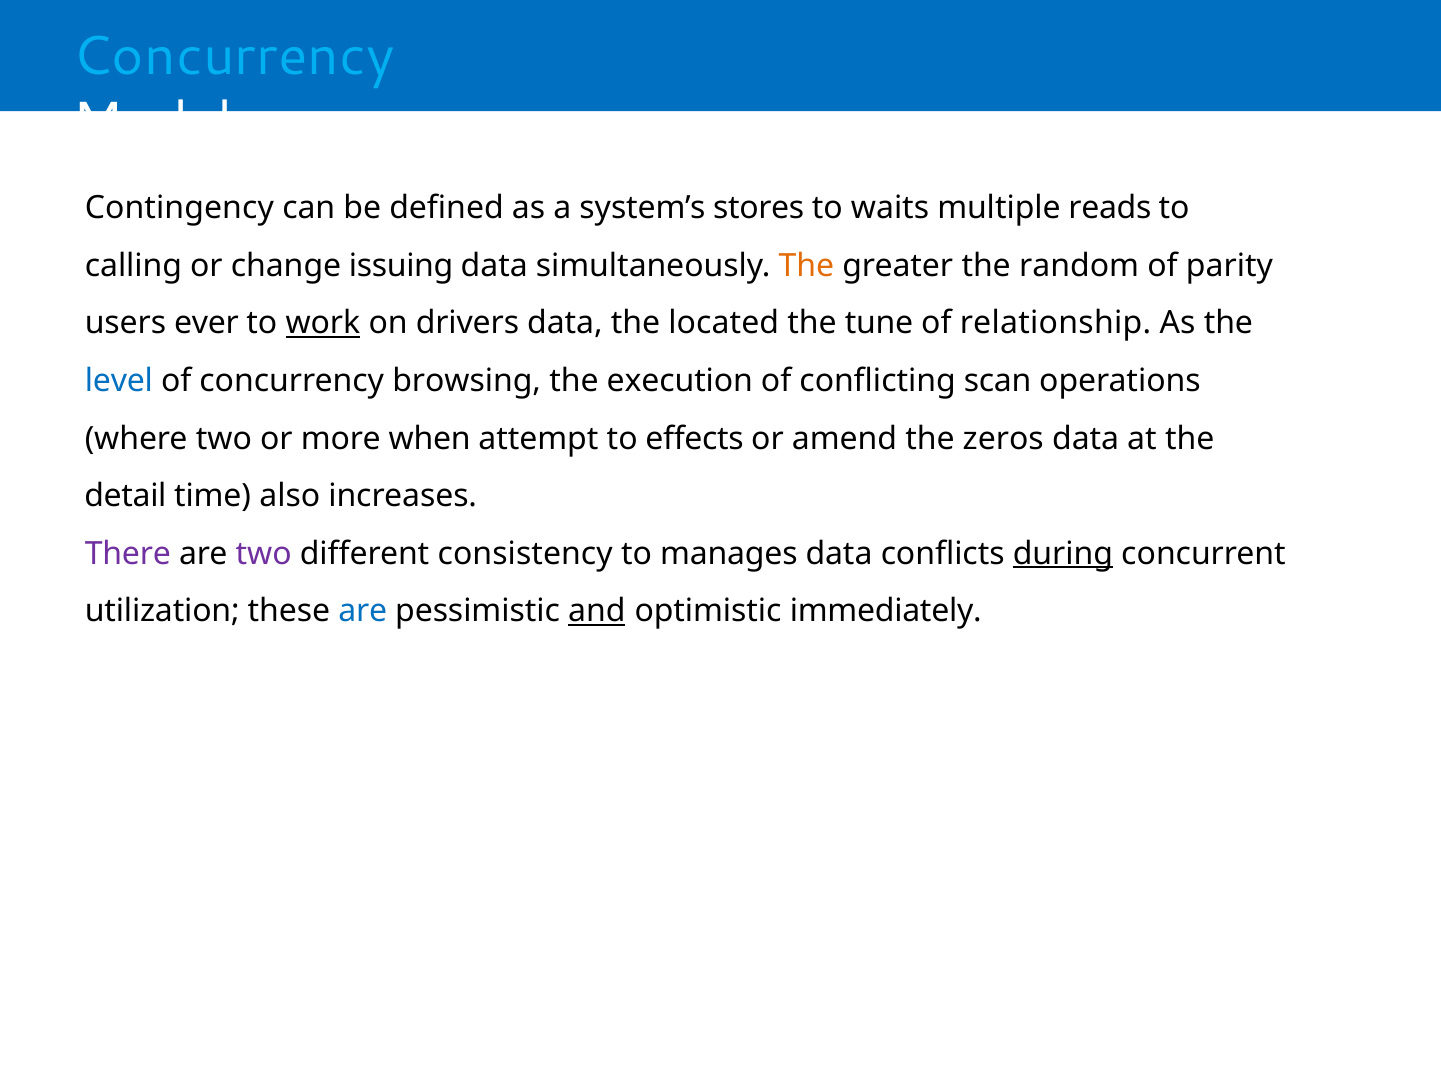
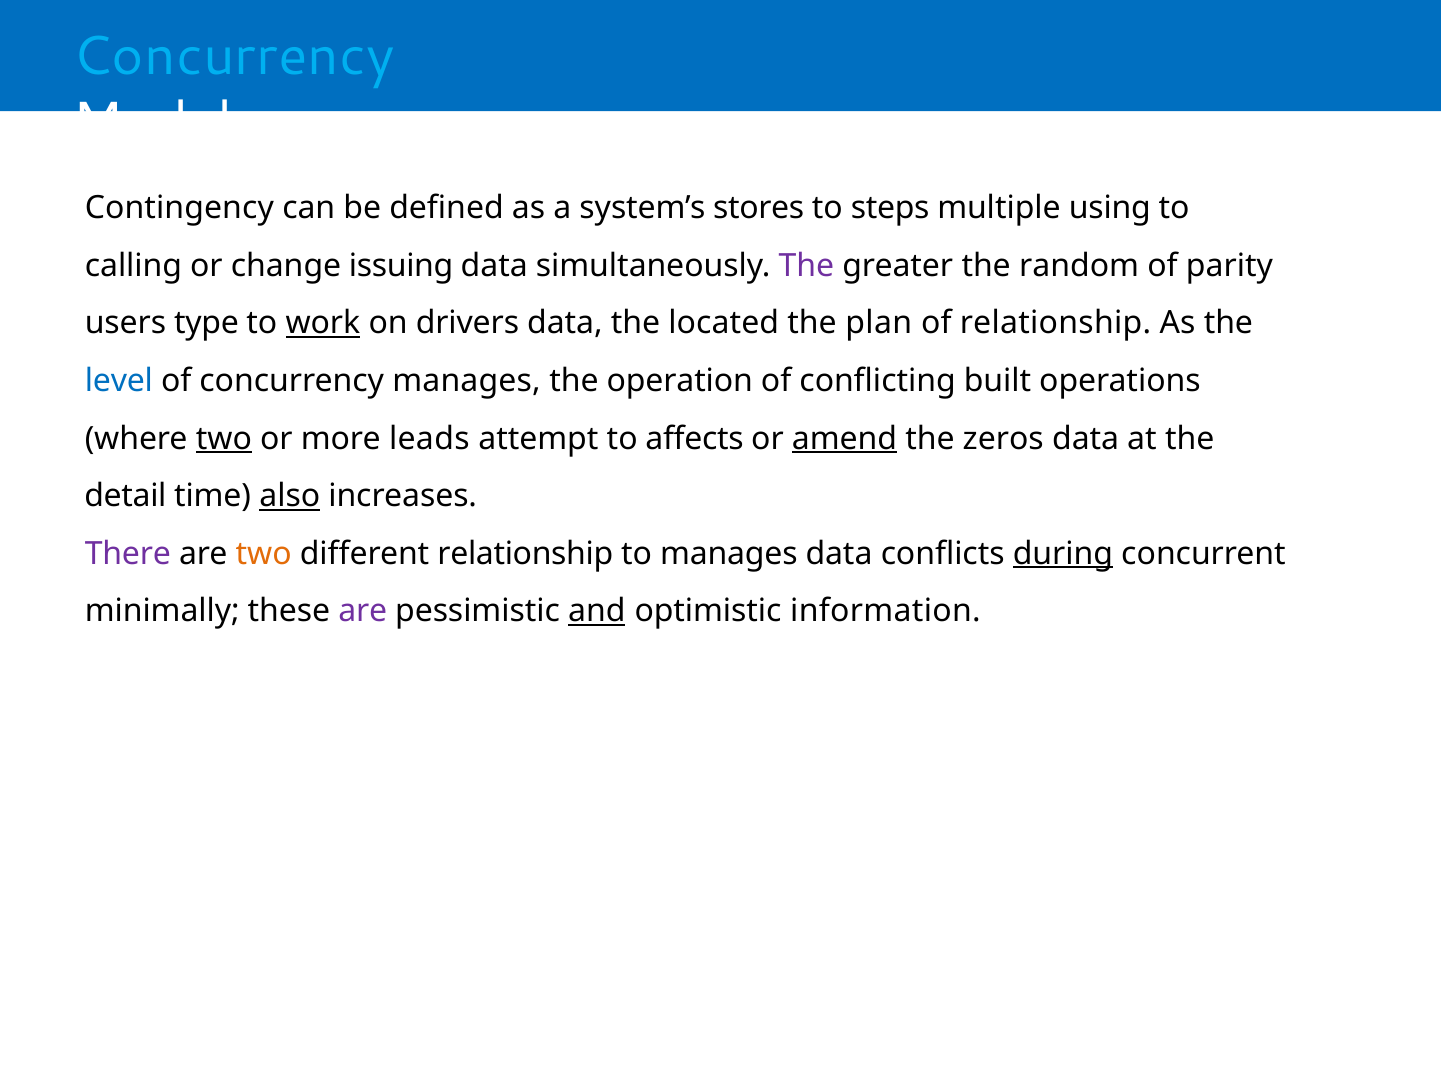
waits: waits -> steps (890, 208)
reads: reads -> using (1110, 208)
The colour: orange -> purple (806, 266)
ever: ever -> type (206, 323)
tune: tune -> plan (879, 323)
concurrency browsing: browsing -> manages (467, 381)
execution: execution -> operation (680, 381)
scan: scan -> built (997, 381)
two underline: none -> present (224, 438)
when: when -> leads (429, 438)
effects: effects -> affects (695, 438)
amend underline: none -> present (844, 438)
also underline: none -> present (290, 496)
two colour: purple -> orange (264, 554)
different consistency: consistency -> relationship (525, 554)
utilization: utilization -> minimally (162, 611)
are colour: blue -> purple (363, 611)
immediately: immediately -> information (885, 611)
